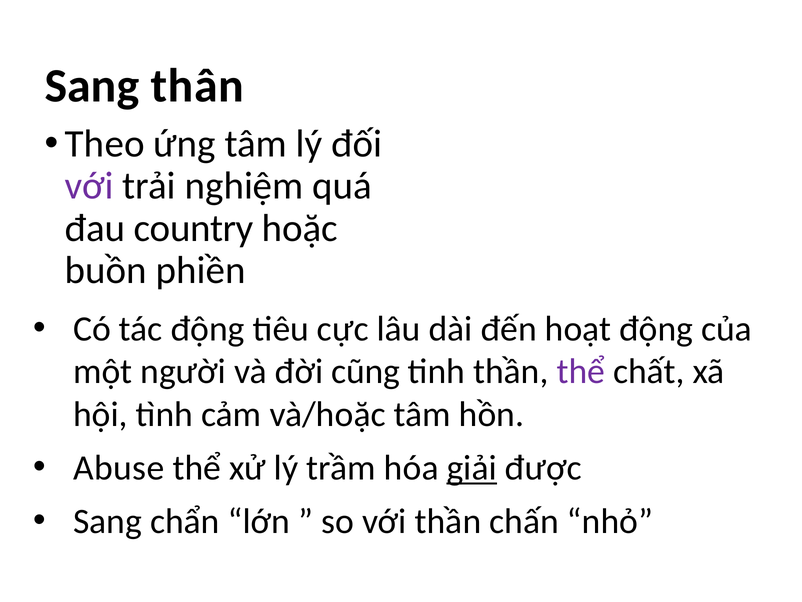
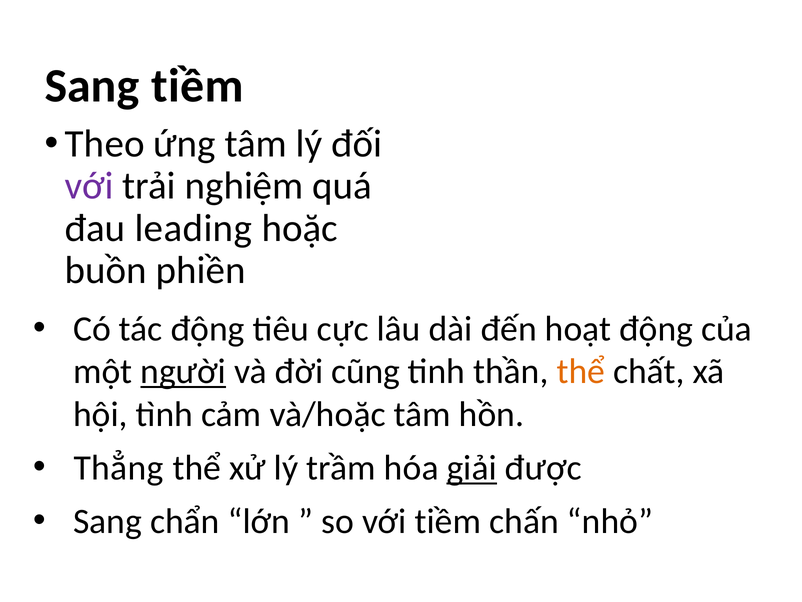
Sang thân: thân -> tiềm (197, 86)
country: country -> leading (193, 228)
người underline: none -> present (183, 371)
thể colour: purple -> orange (581, 371)
Abuse: Abuse -> Thẳng (119, 468)
với thần: thần -> tiềm (448, 521)
